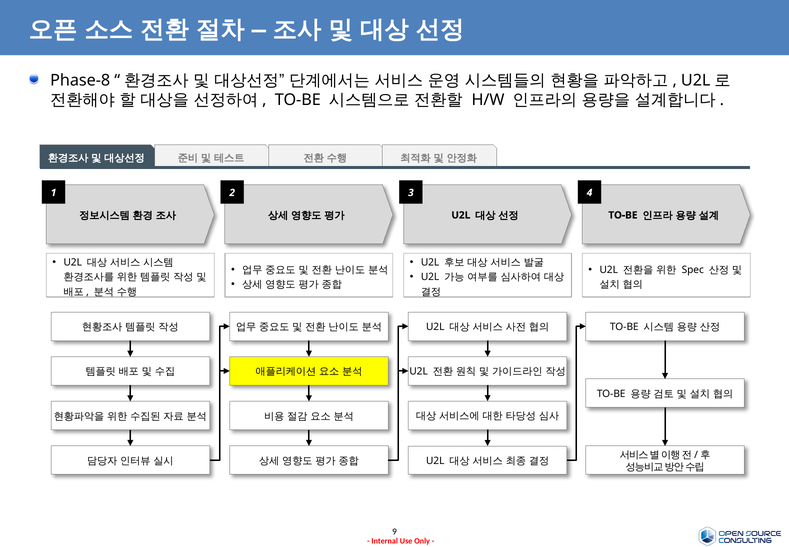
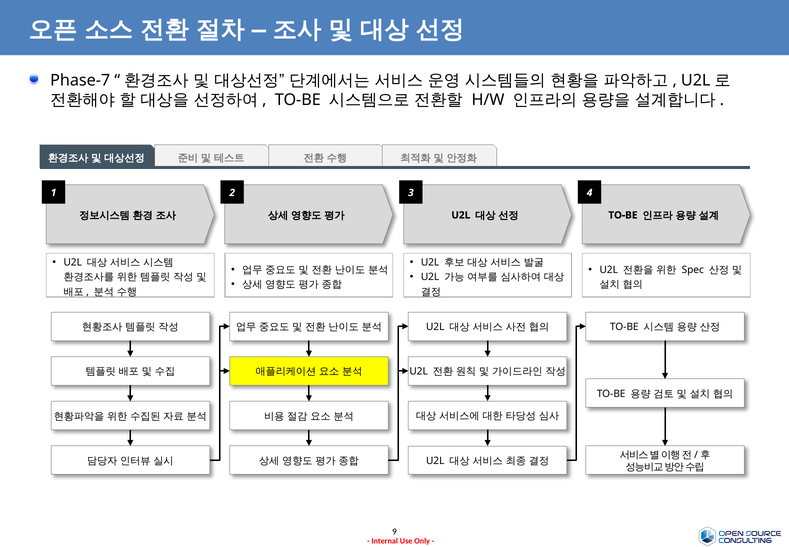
Phase-8: Phase-8 -> Phase-7 (80, 80)
